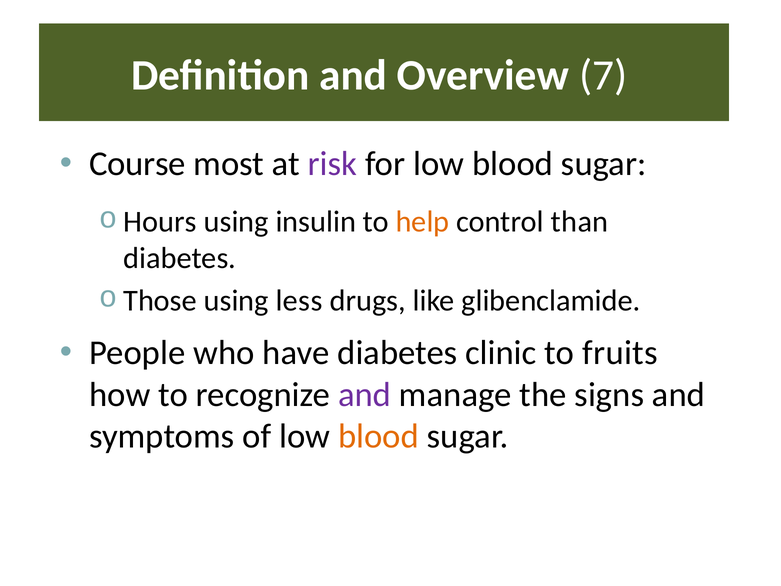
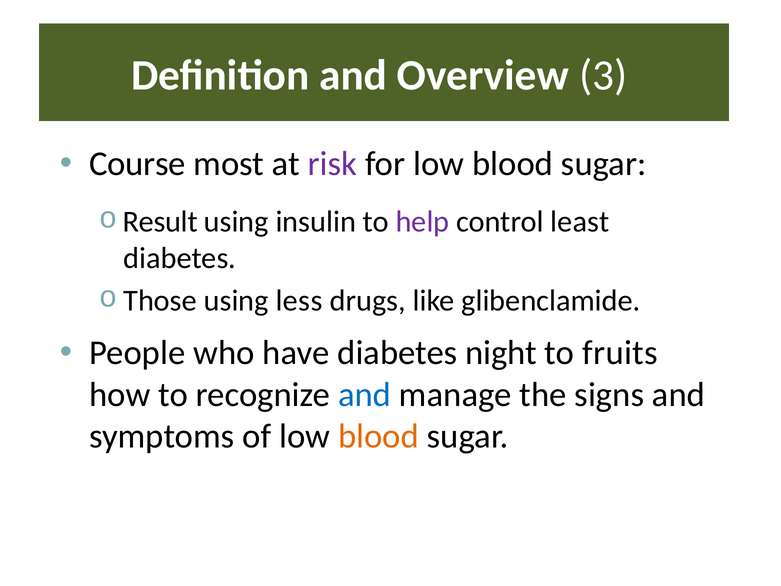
7: 7 -> 3 (603, 75)
Hours: Hours -> Result (160, 222)
help colour: orange -> purple (422, 222)
than: than -> least (580, 222)
clinic: clinic -> night (501, 353)
and colour: purple -> blue (365, 395)
